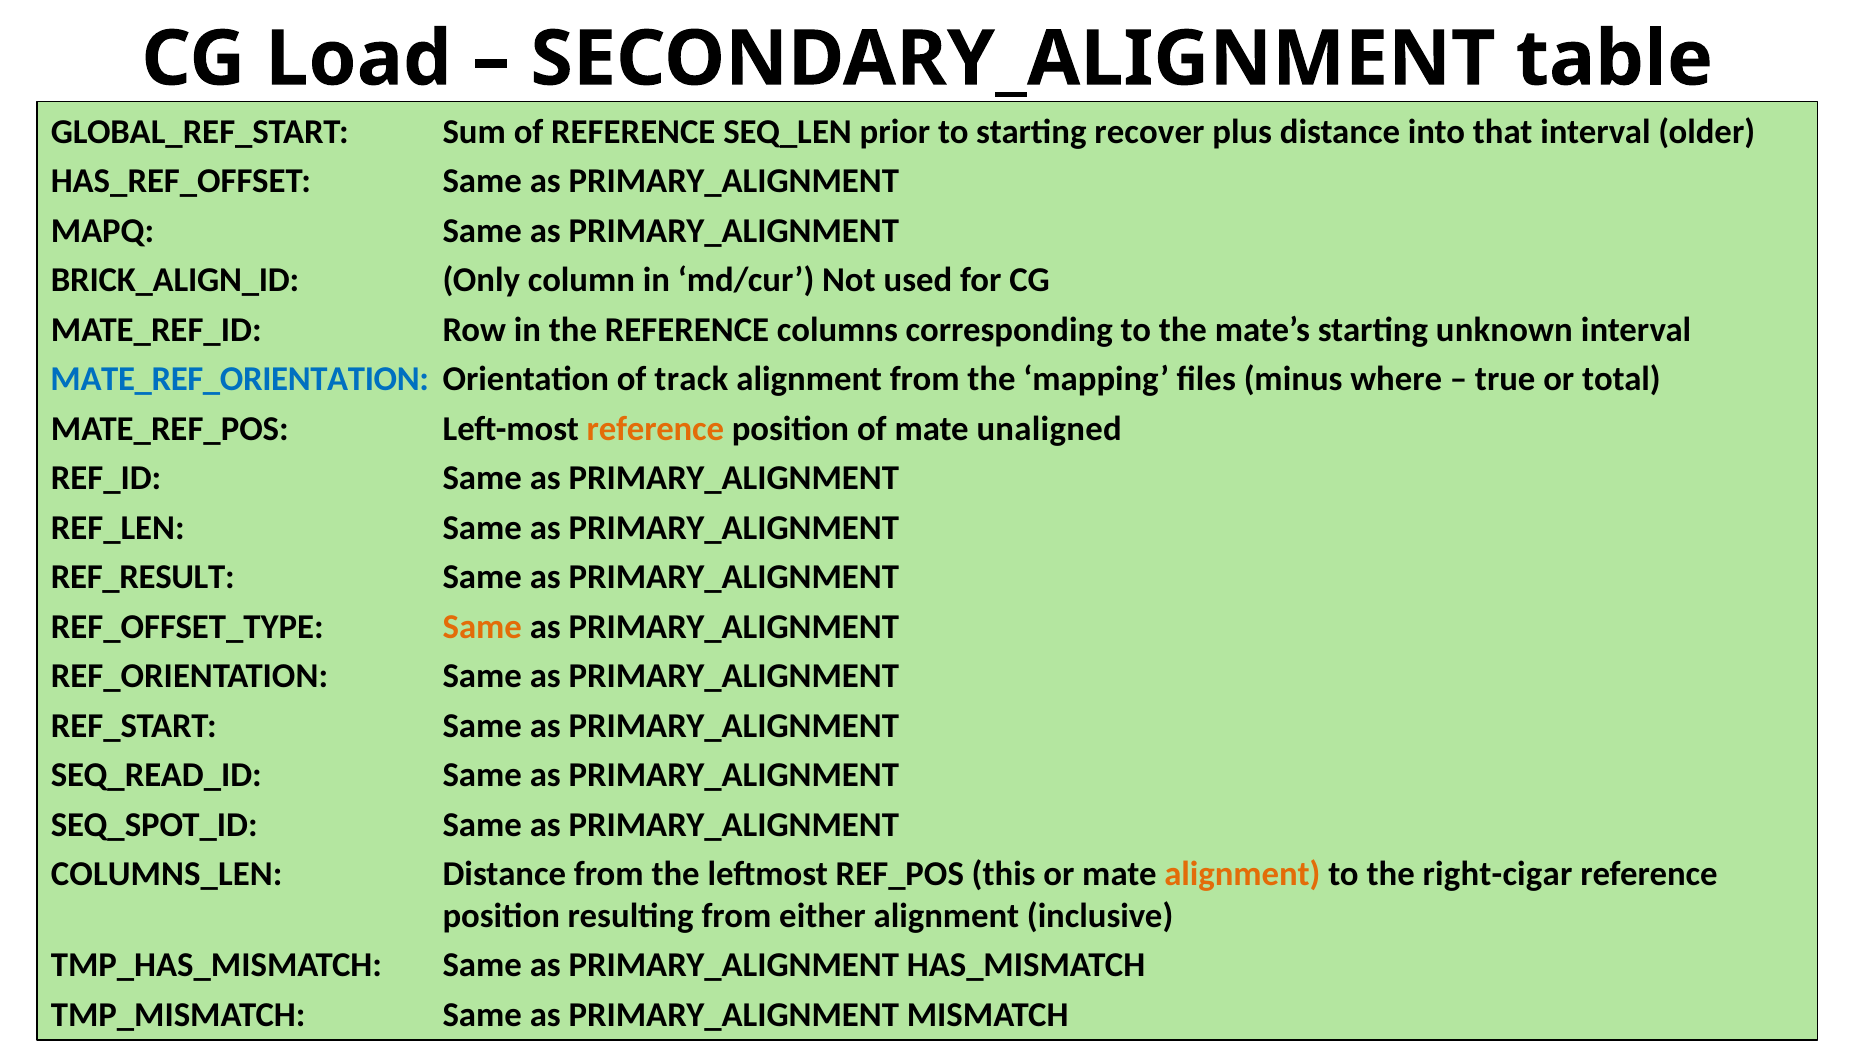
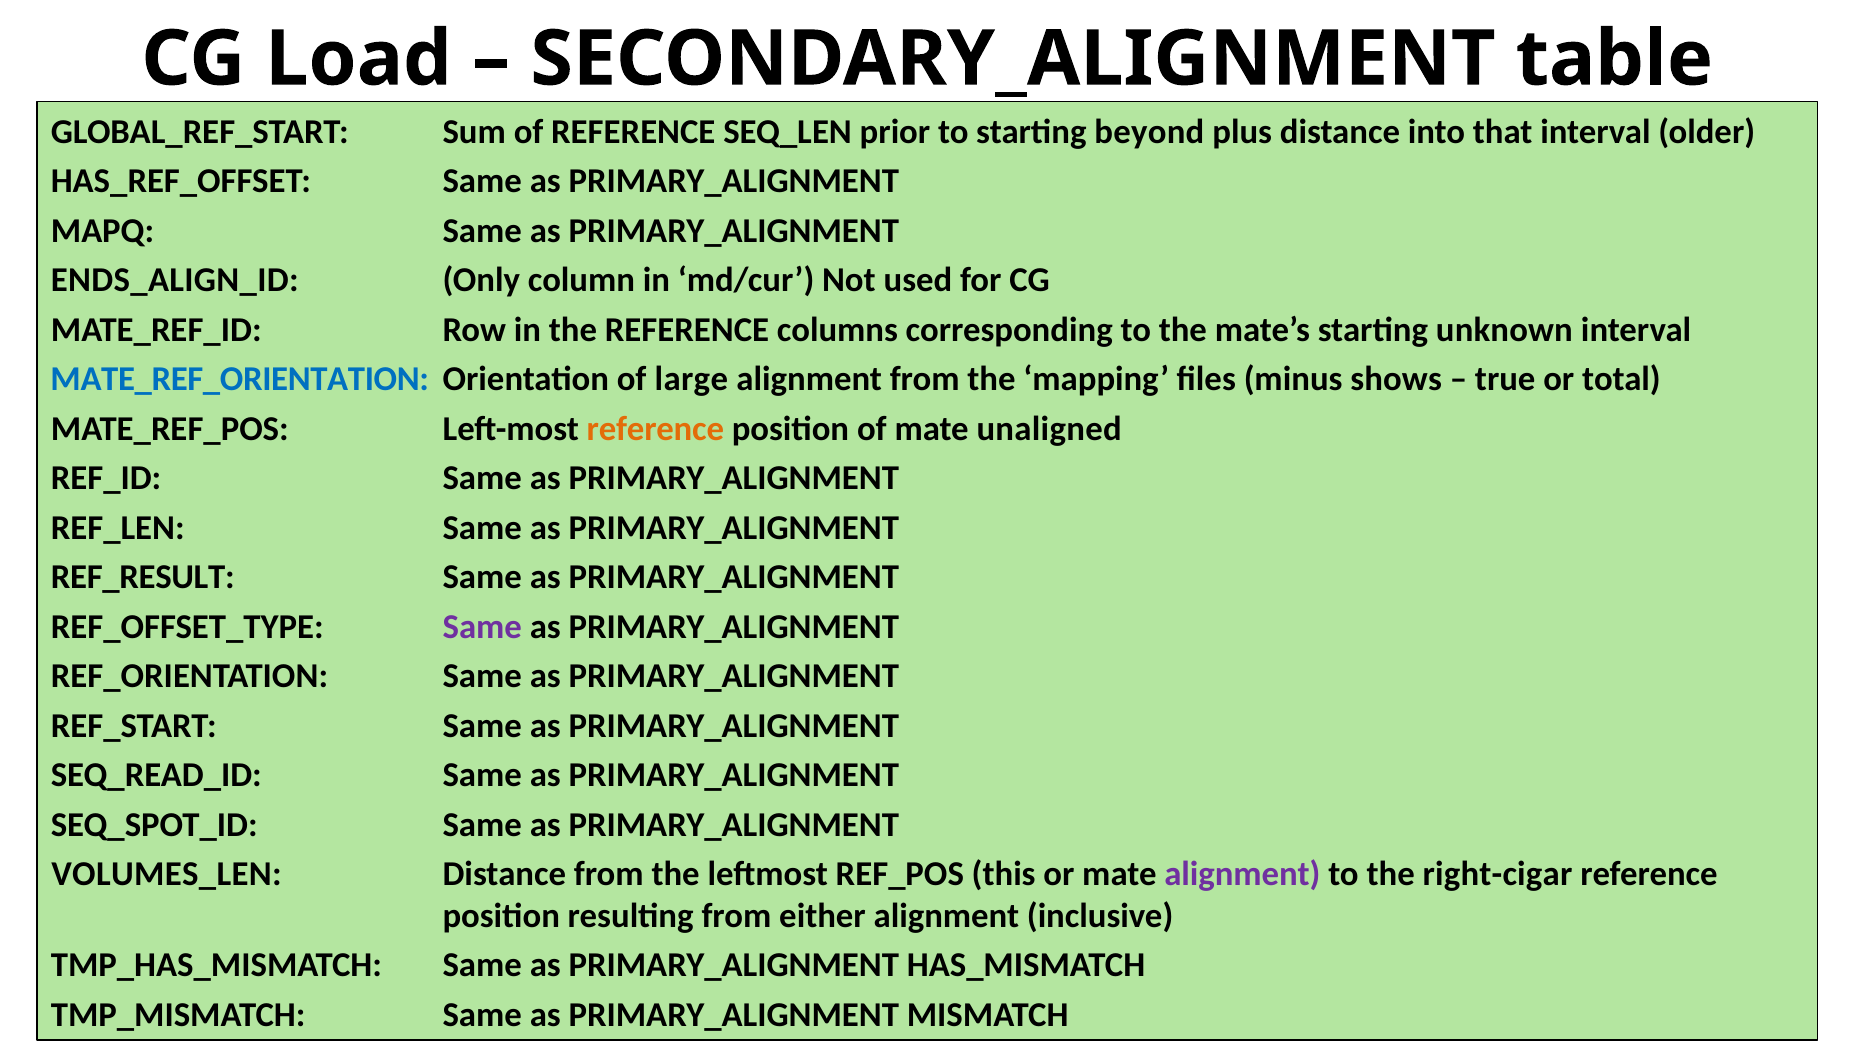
recover: recover -> beyond (1149, 132)
BRICK_ALIGN_ID: BRICK_ALIGN_ID -> ENDS_ALIGN_ID (175, 280)
track: track -> large (691, 379)
where: where -> shows (1396, 379)
Same colour: orange -> purple (482, 626)
COLUMNS_LEN: COLUMNS_LEN -> VOLUMES_LEN (167, 874)
alignment colour: orange -> purple (1242, 874)
